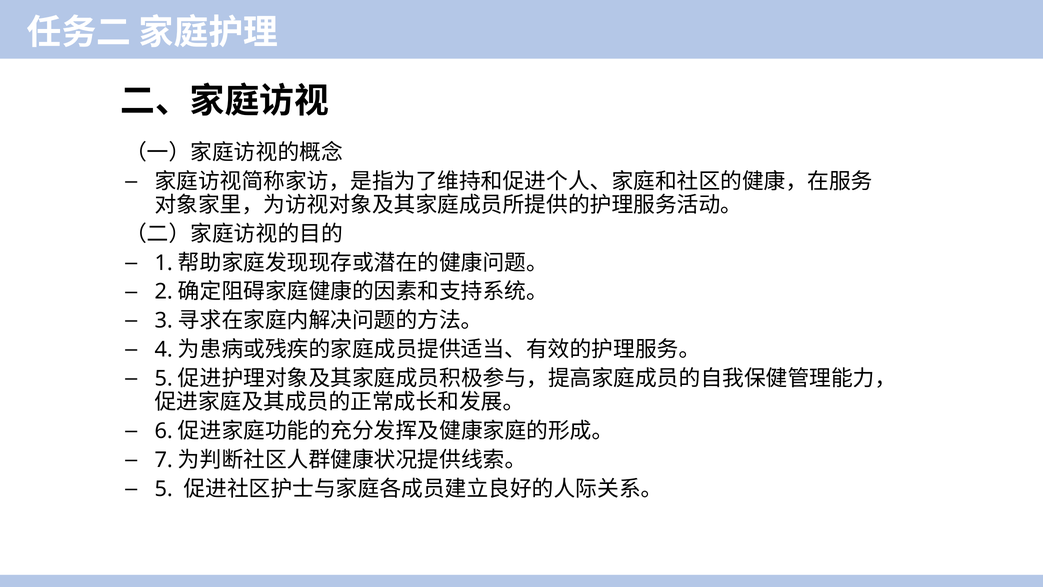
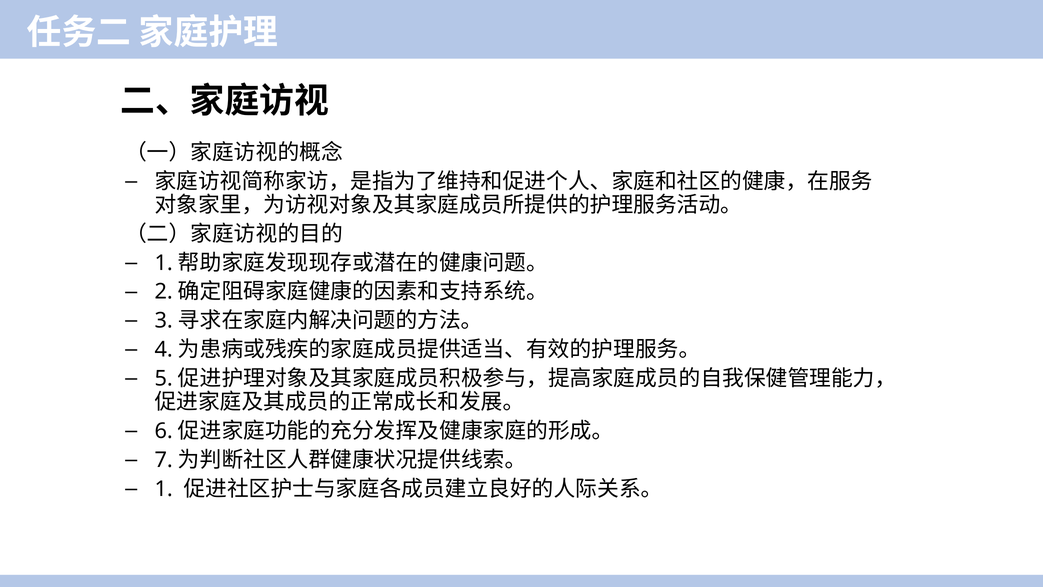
5: 5 -> 1 (164, 489)
